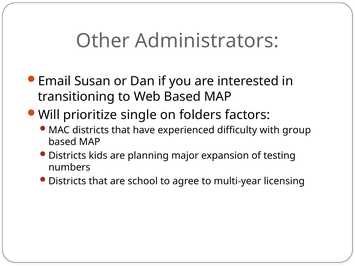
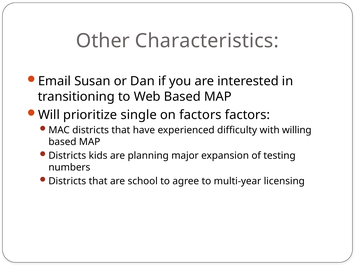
Administrators: Administrators -> Characteristics (207, 41)
on folders: folders -> factors (200, 115)
group: group -> willing (297, 130)
